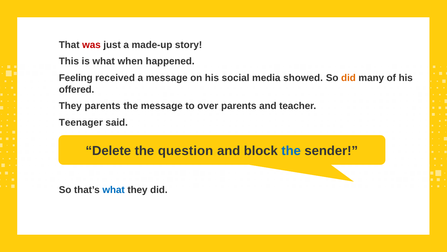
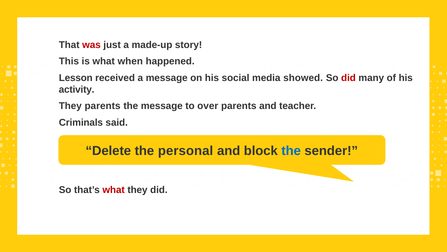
Feeling: Feeling -> Lesson (76, 78)
did colour: orange -> red (348, 78)
offered: offered -> activity (77, 89)
Teenager: Teenager -> Criminals (81, 122)
question: question -> personal (186, 151)
what colour: blue -> red (114, 189)
